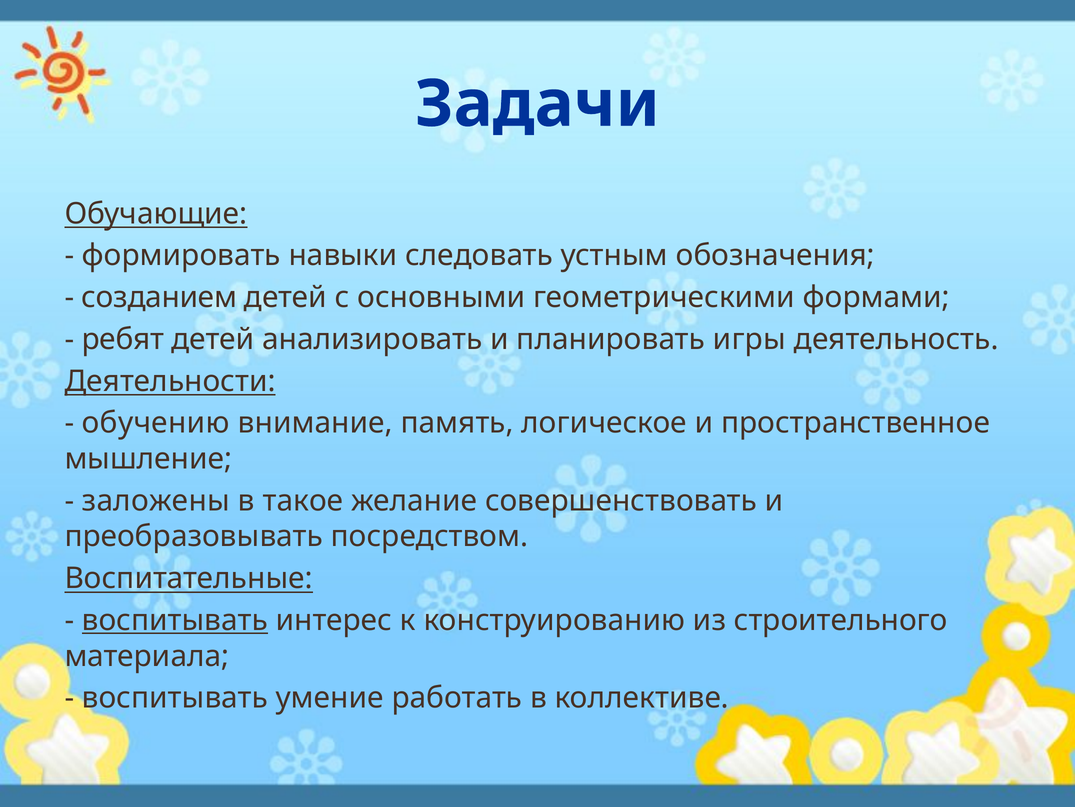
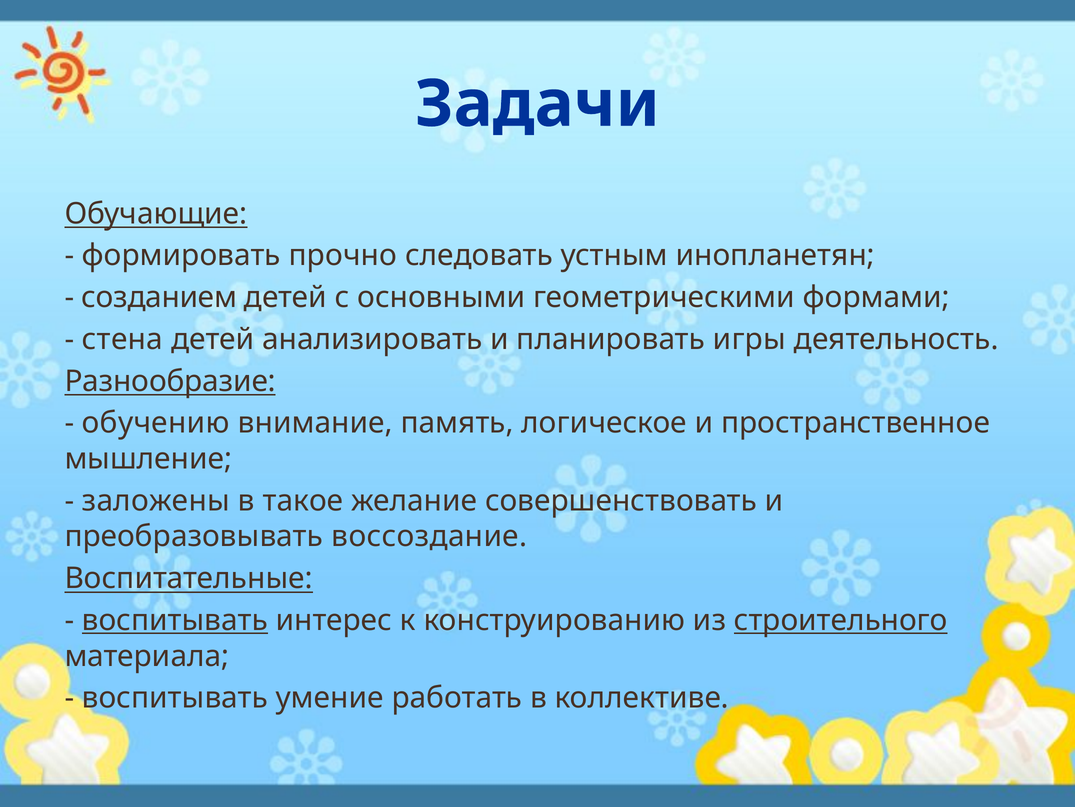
навыки: навыки -> прочно (343, 255)
обозначения: обозначения -> инопланетян (775, 255)
ребят: ребят -> стена (122, 339)
Деятельности: Деятельности -> Разнообразие (170, 381)
посредством: посредством -> воссоздание (429, 536)
строительного underline: none -> present (841, 620)
